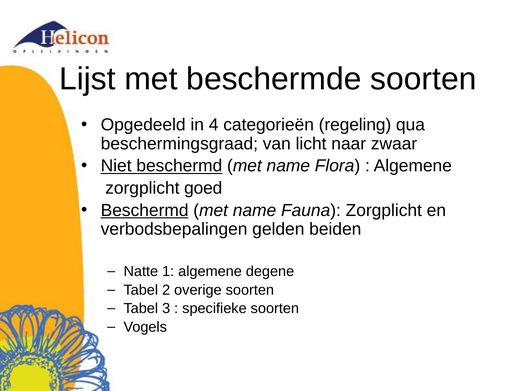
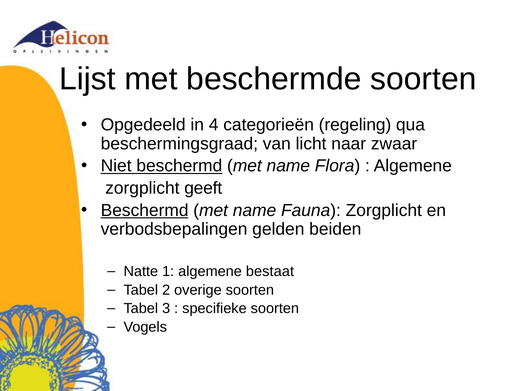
goed: goed -> geeft (203, 188)
degene: degene -> bestaat (270, 271)
